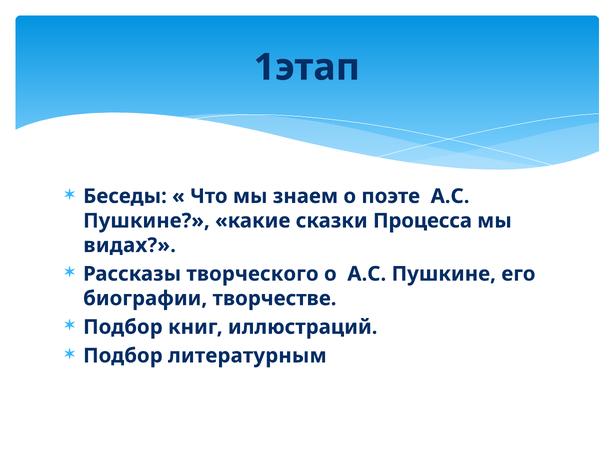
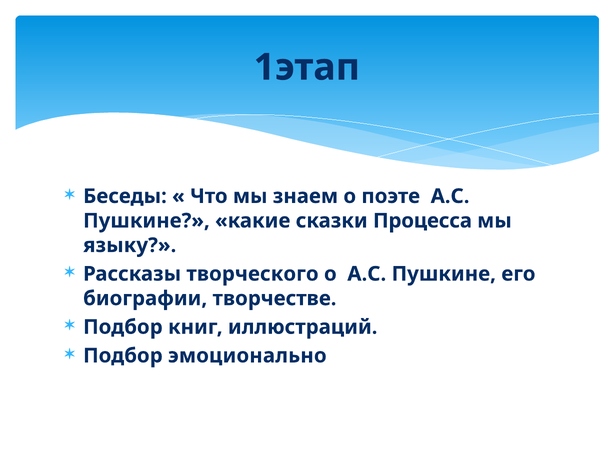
видах: видах -> языку (130, 246)
литературным: литературным -> эмоционально (247, 356)
